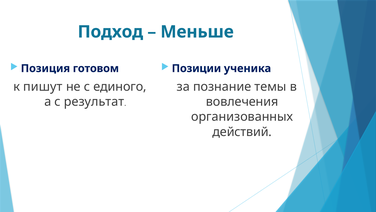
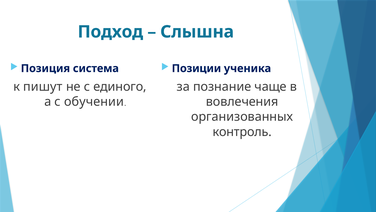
Меньше: Меньше -> Слышна (197, 32)
готовом: готовом -> система (96, 68)
темы: темы -> чаще (271, 86)
результат: результат -> обучении (94, 101)
действий: действий -> контроль (242, 132)
